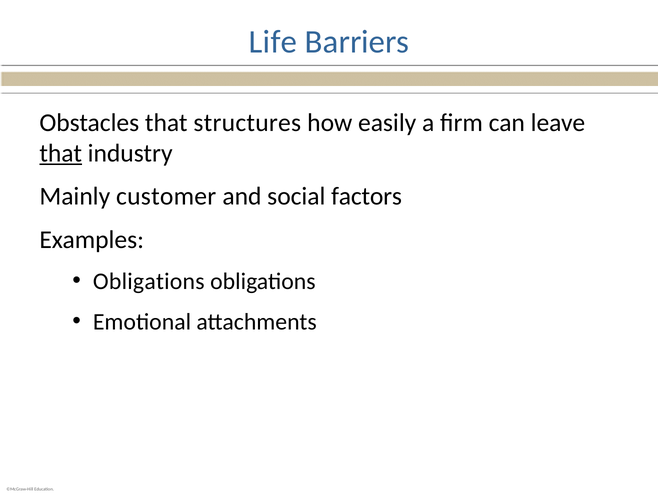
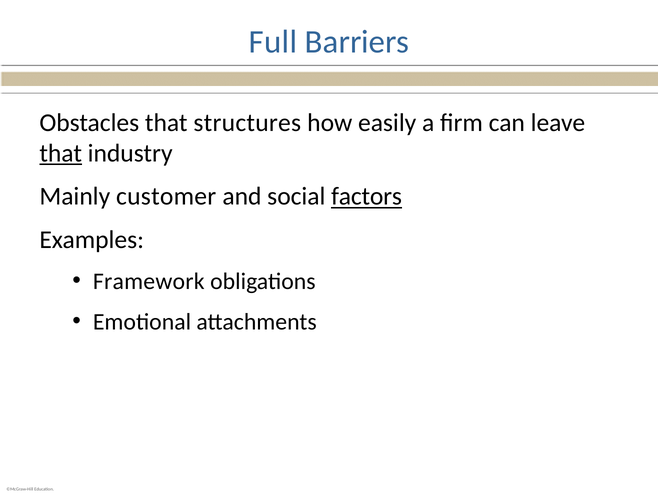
Life: Life -> Full (273, 42)
factors underline: none -> present (367, 196)
Obligations: Obligations -> Framework (149, 281)
